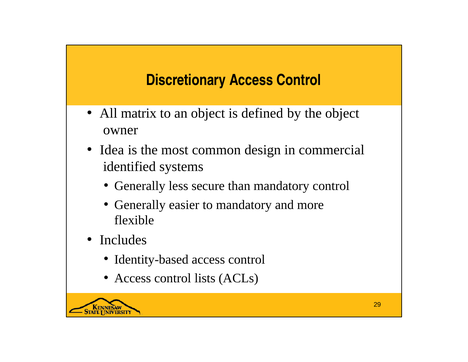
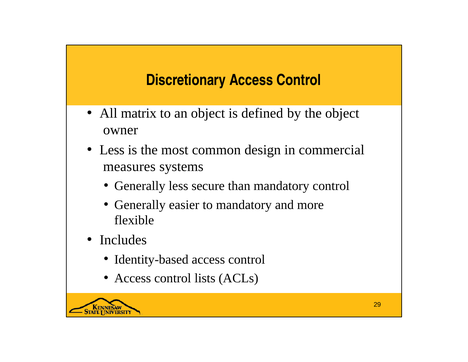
Idea: Idea -> Less (112, 150)
identified: identified -> measures (129, 166)
